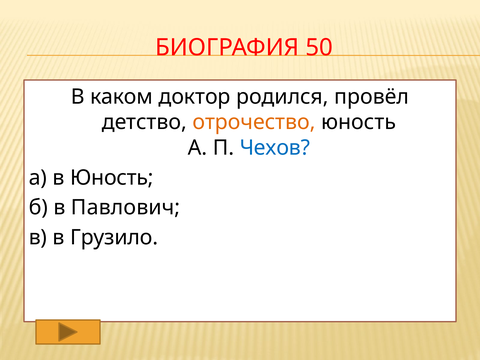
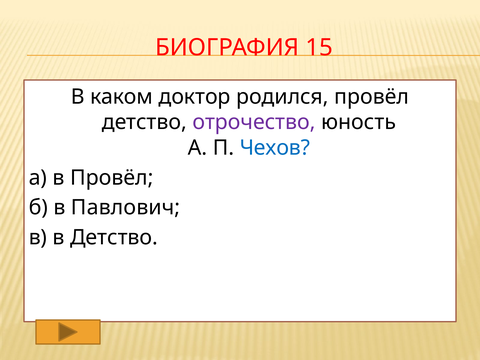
50: 50 -> 15 (319, 48)
отрочество colour: orange -> purple (254, 122)
в Юность: Юность -> Провёл (112, 178)
в Грузило: Грузило -> Детство (114, 237)
